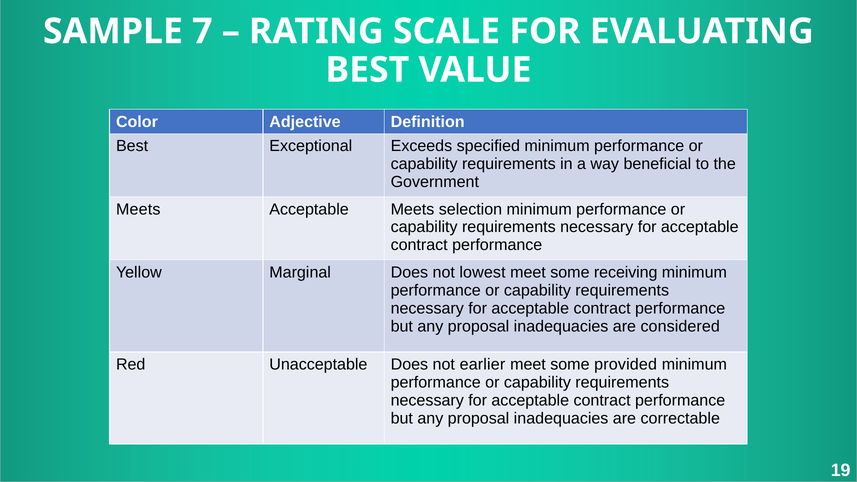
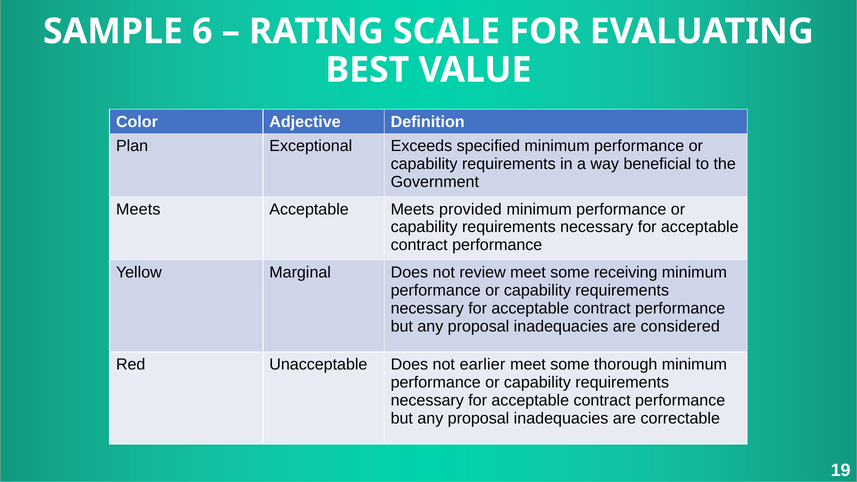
7: 7 -> 6 (202, 31)
Best: Best -> Plan (132, 146)
selection: selection -> provided (470, 209)
lowest: lowest -> review (483, 272)
provided: provided -> thorough (626, 364)
